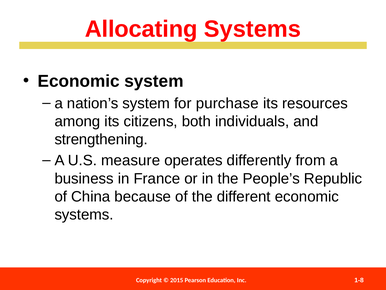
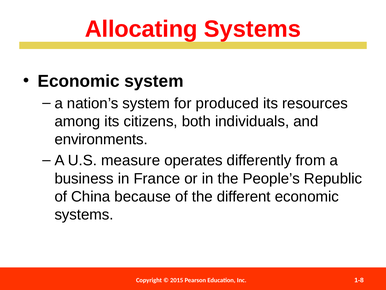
purchase: purchase -> produced (227, 103)
strengthening: strengthening -> environments (101, 139)
